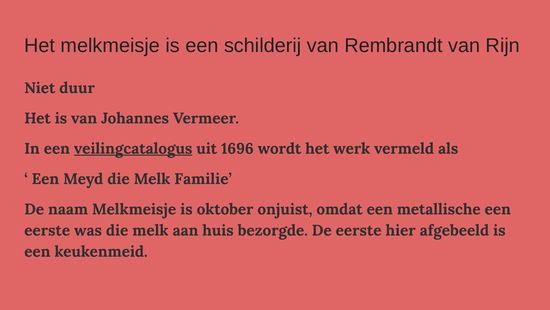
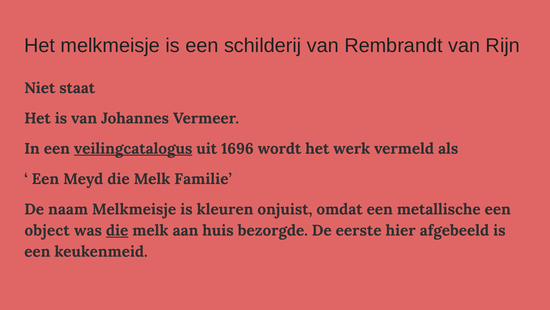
duur: duur -> staat (77, 88)
oktober: oktober -> kleuren (225, 209)
eerste: eerste -> object (47, 230)
die underline: none -> present (117, 230)
